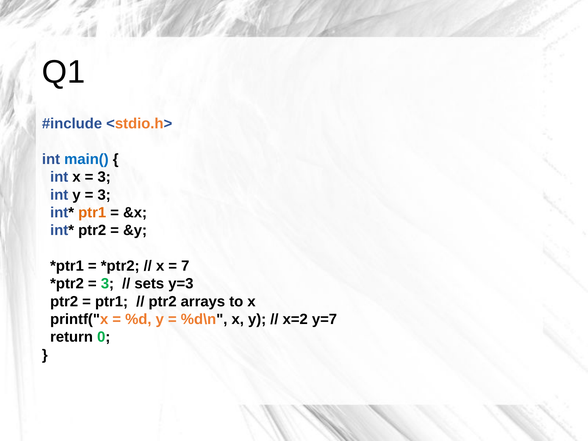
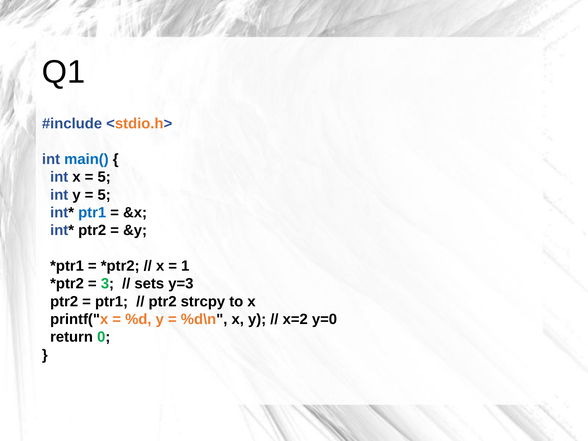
3: 3 -> 5 (104, 177)
3: 3 -> 5 (104, 195)
ptr1 colour: orange -> blue (92, 213)
7: 7 -> 1 (185, 266)
arrays: arrays -> strcpy (203, 301)
y=7: y=7 -> y=0 (324, 319)
